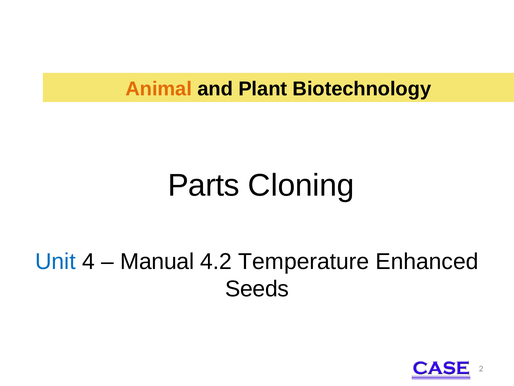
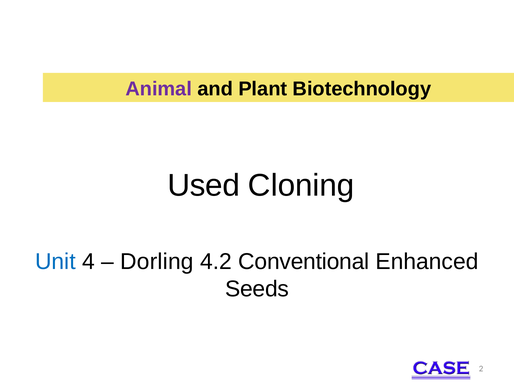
Animal colour: orange -> purple (159, 89)
Parts: Parts -> Used (204, 185)
Manual: Manual -> Dorling (157, 261)
Temperature: Temperature -> Conventional (304, 261)
